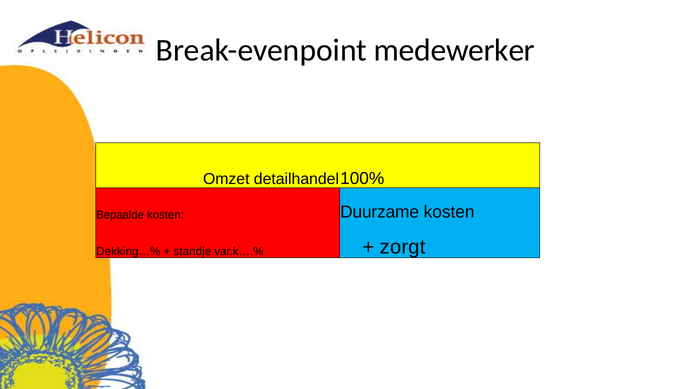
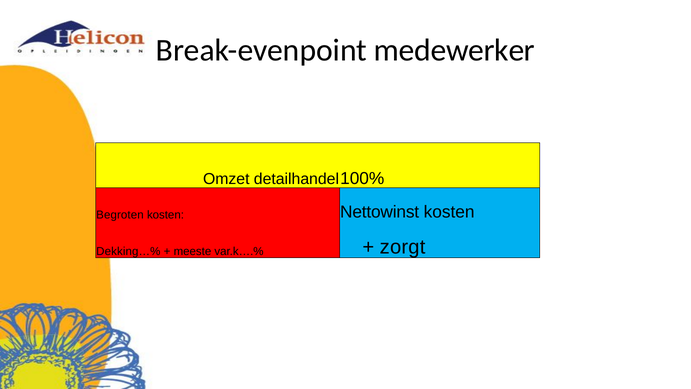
Bepaalde: Bepaalde -> Begroten (120, 215)
Duurzame: Duurzame -> Nettowinst (380, 212)
standje: standje -> meeste (192, 251)
